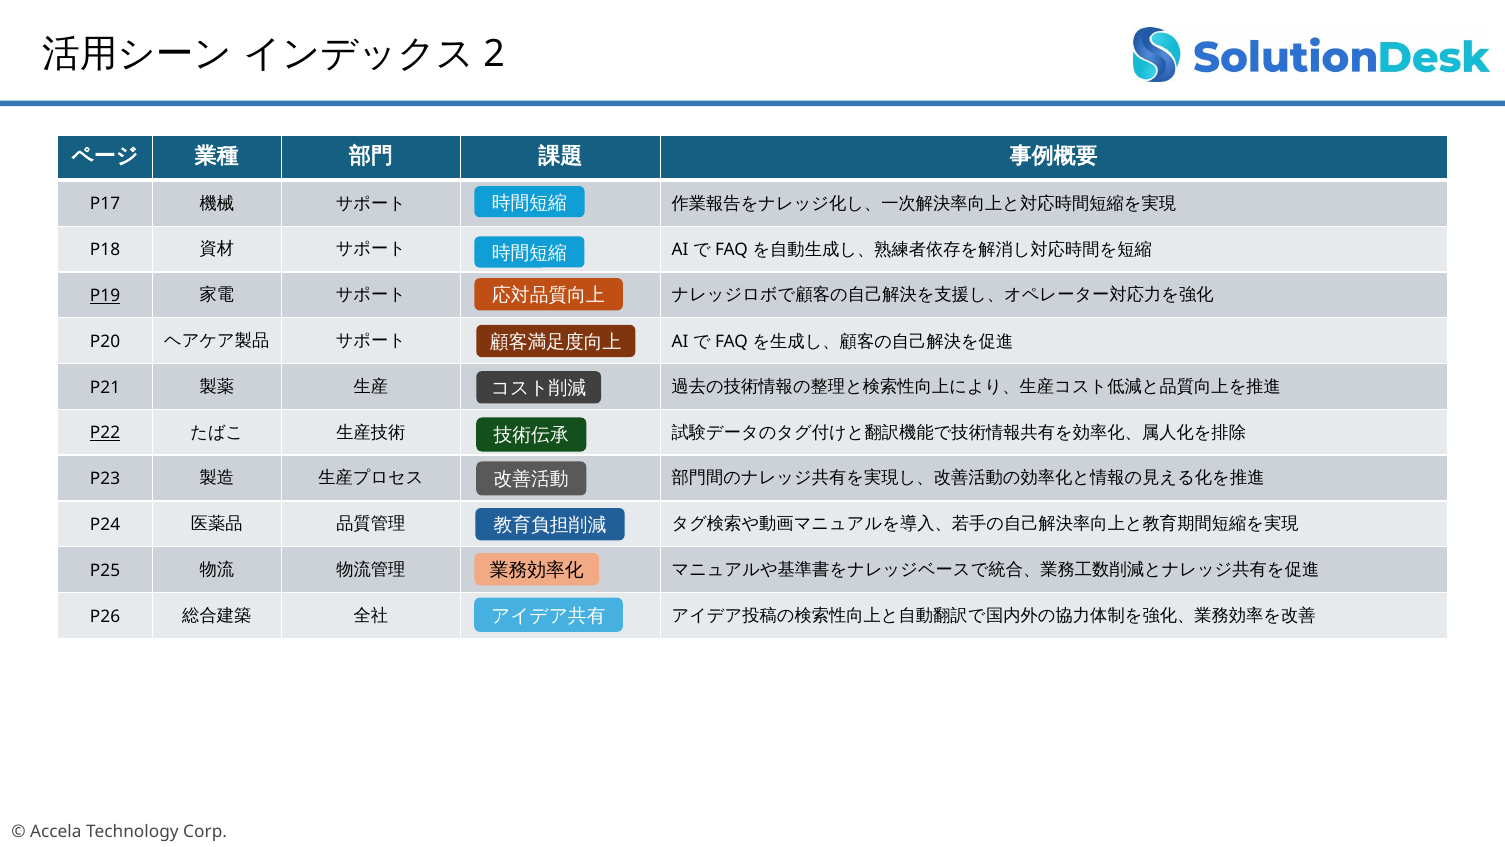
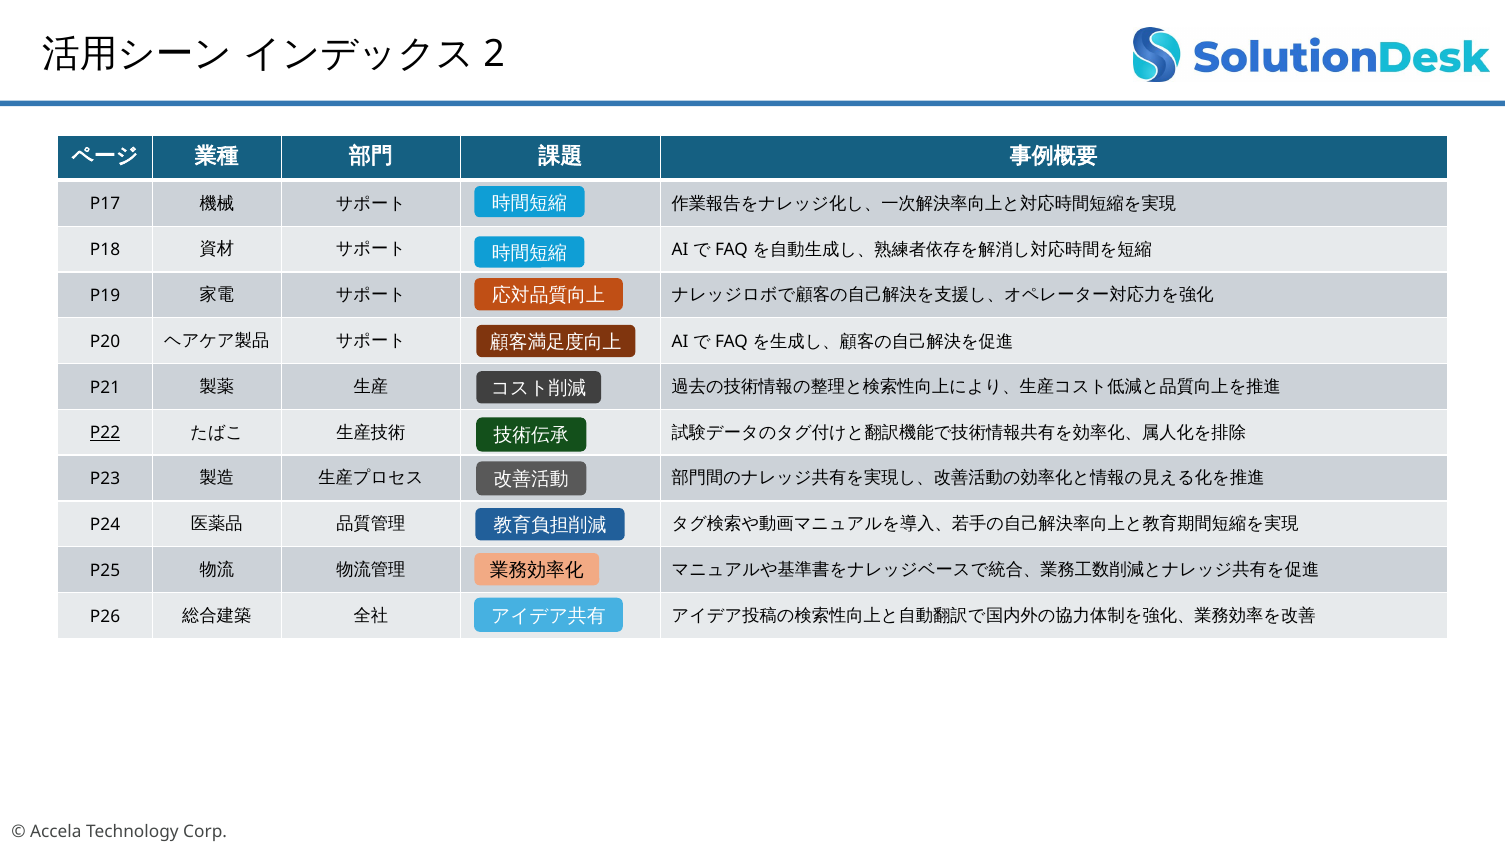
P19 underline: present -> none (105, 296)
